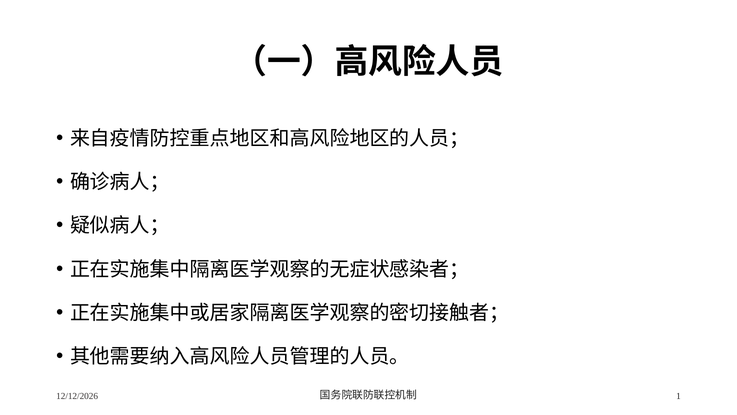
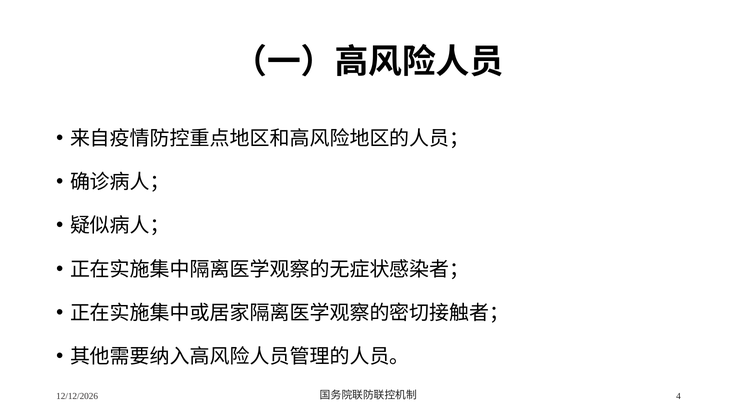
1: 1 -> 4 (678, 396)
